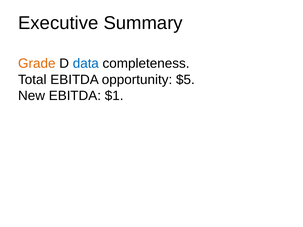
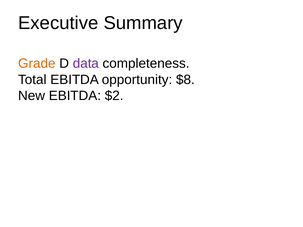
data colour: blue -> purple (86, 64)
$5: $5 -> $8 (185, 80)
$1: $1 -> $2 (114, 96)
